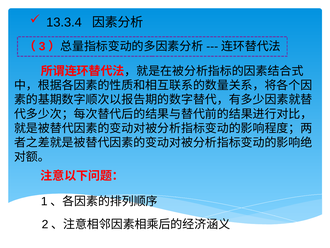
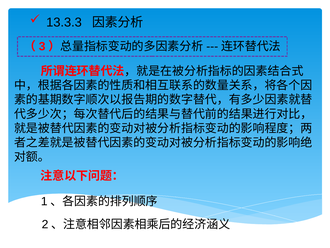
13.3.4: 13.3.4 -> 13.3.3 (64, 22)
